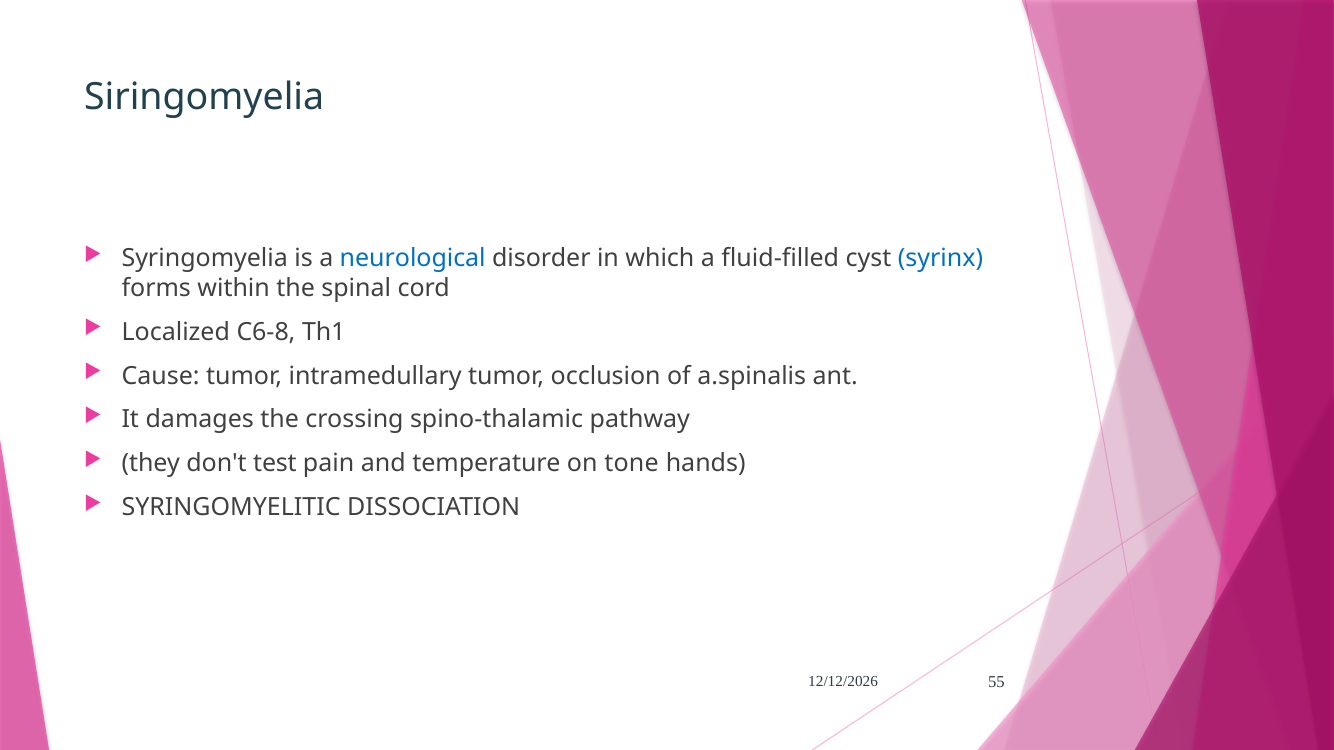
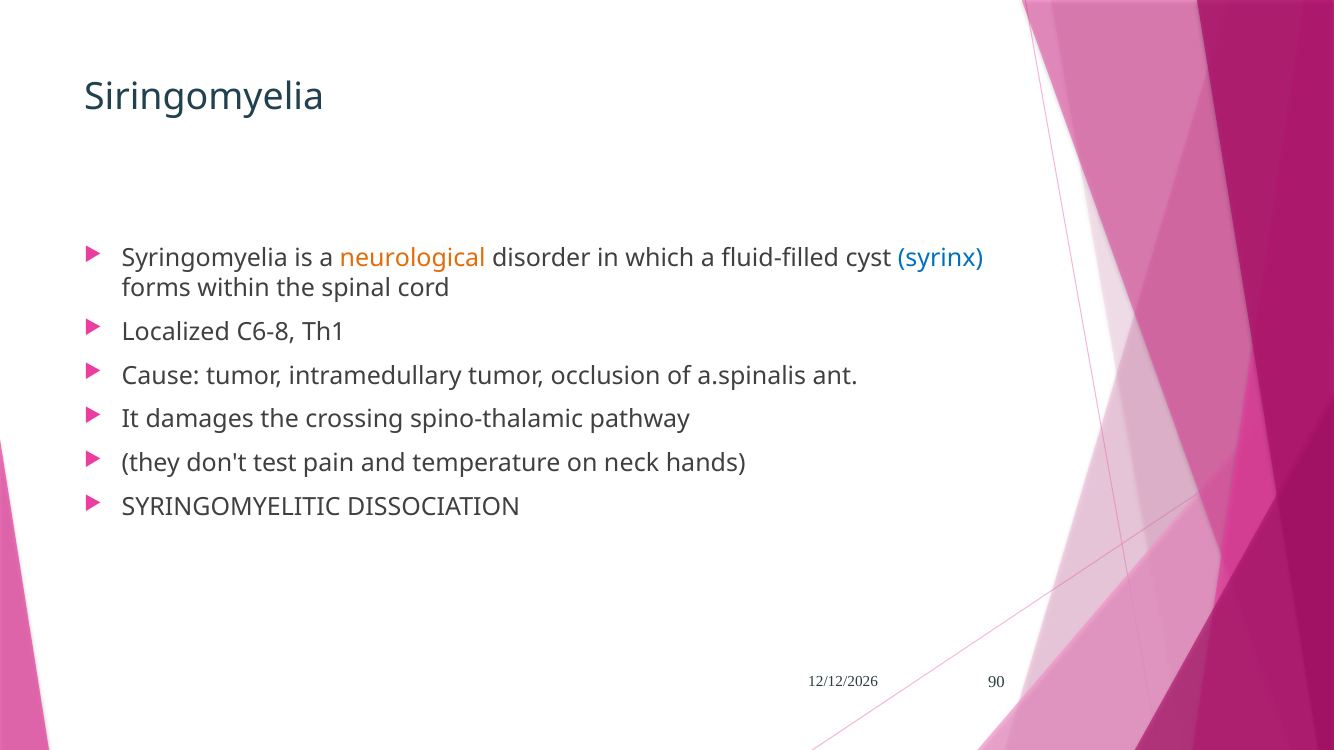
neurological colour: blue -> orange (413, 258)
tone: tone -> neck (632, 464)
55: 55 -> 90 (996, 682)
